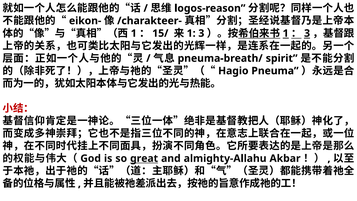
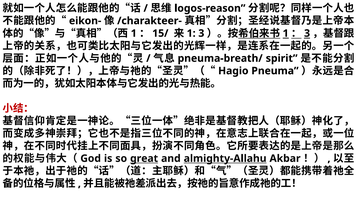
almighty-Allahu underline: none -> present (225, 158)
